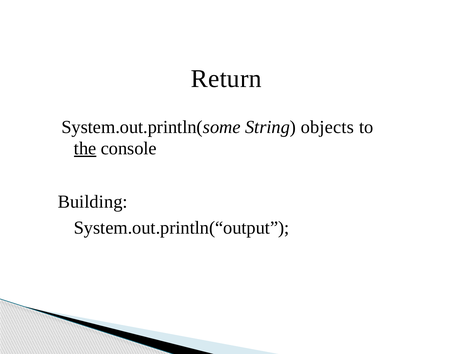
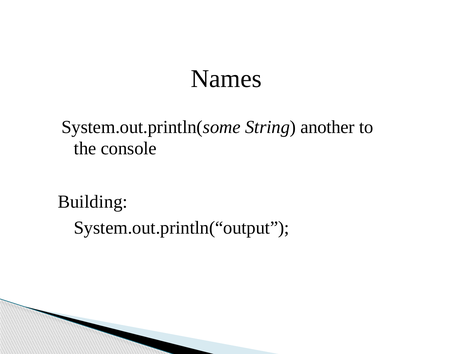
Return: Return -> Names (226, 79)
objects: objects -> another (328, 127)
the underline: present -> none (85, 148)
